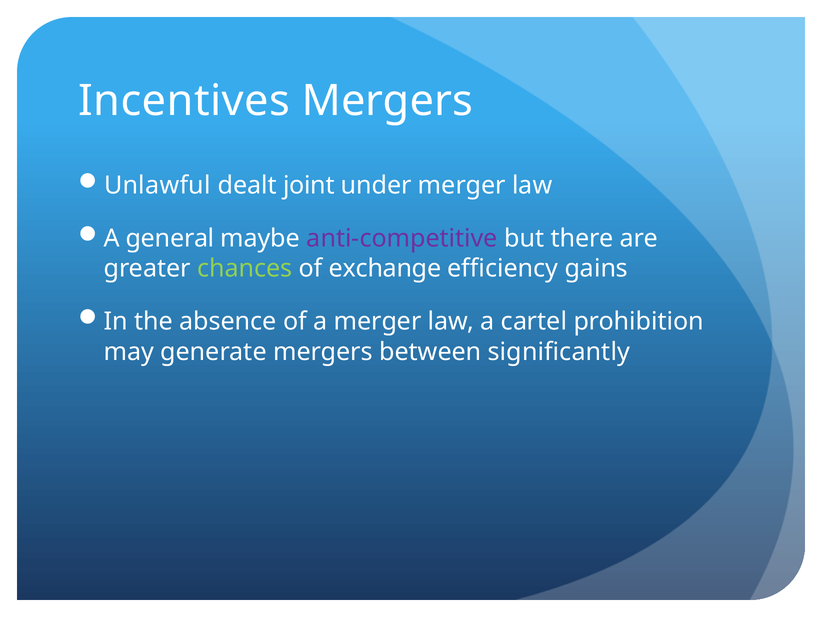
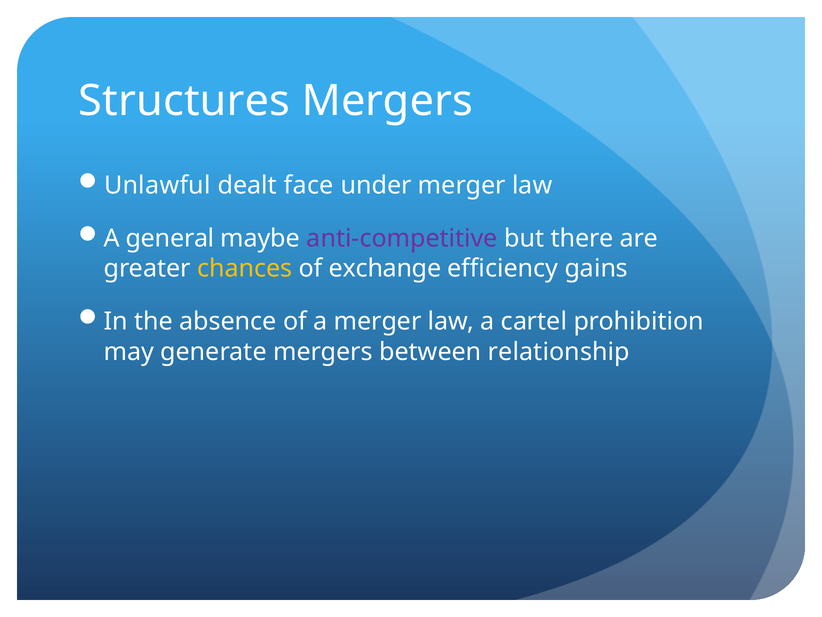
Incentives: Incentives -> Structures (184, 101)
joint: joint -> face (309, 185)
chances colour: light green -> yellow (245, 268)
significantly: significantly -> relationship (559, 352)
